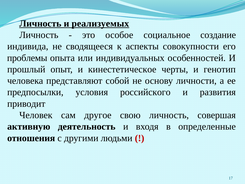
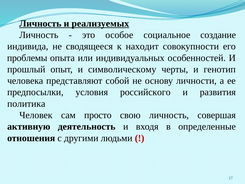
аспекты: аспекты -> находит (142, 46)
кинестетическое: кинестетическое -> символическому (122, 69)
приводит: приводит -> политика (26, 104)
другое: другое -> просто (98, 115)
